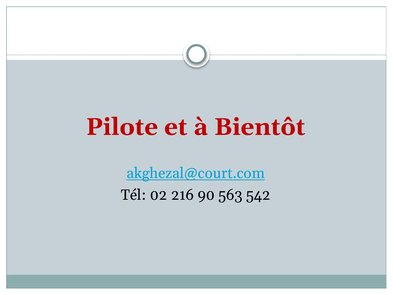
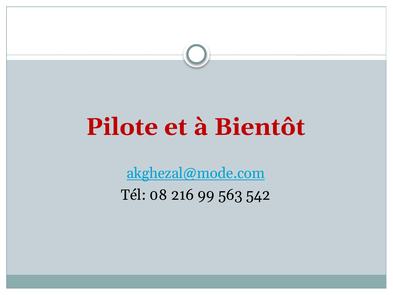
akghezal@court.com: akghezal@court.com -> akghezal@mode.com (196, 173)
02: 02 -> 08 (158, 195)
90: 90 -> 99 (206, 195)
